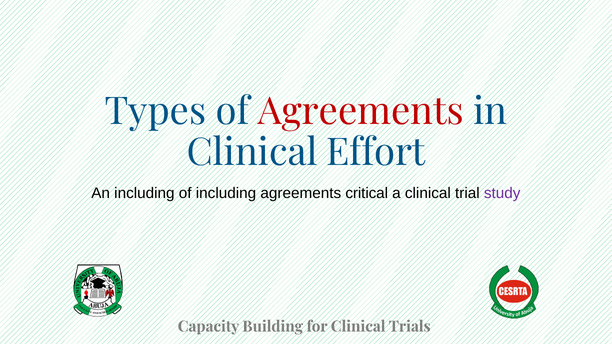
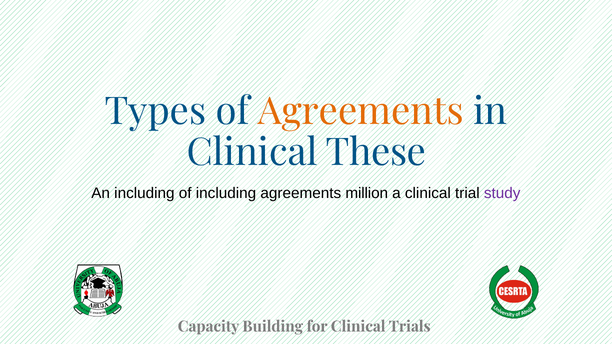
Agreements colour: red -> orange (361, 112)
Effort: Effort -> These (376, 153)
critical: critical -> million (367, 193)
